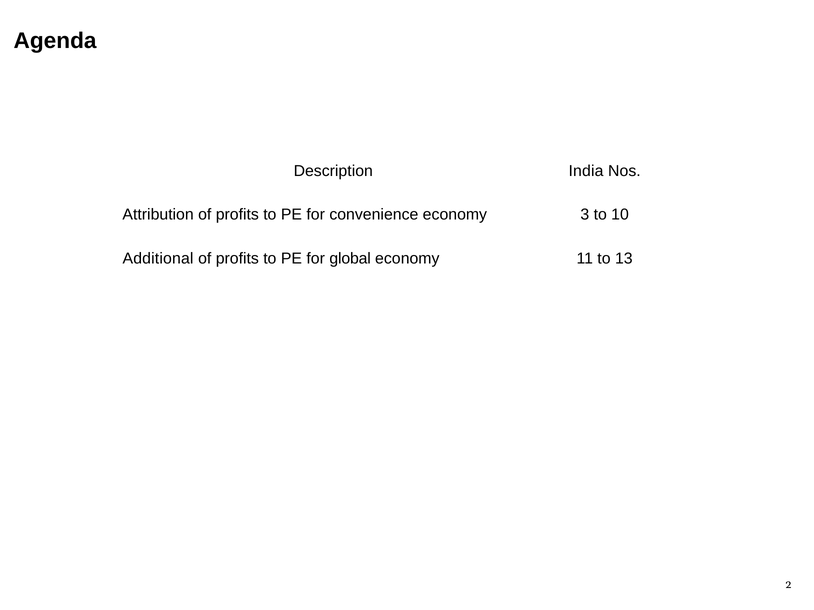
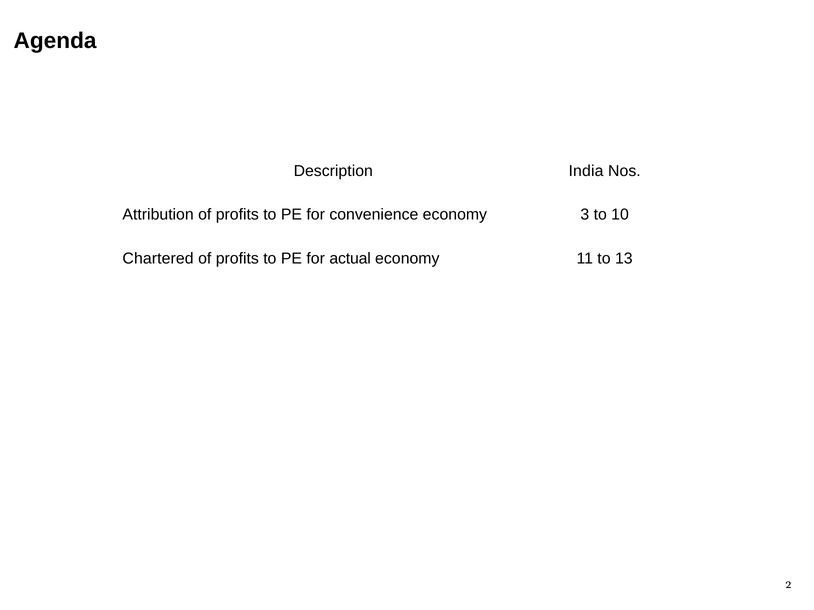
Additional: Additional -> Chartered (158, 259)
global: global -> actual (350, 259)
